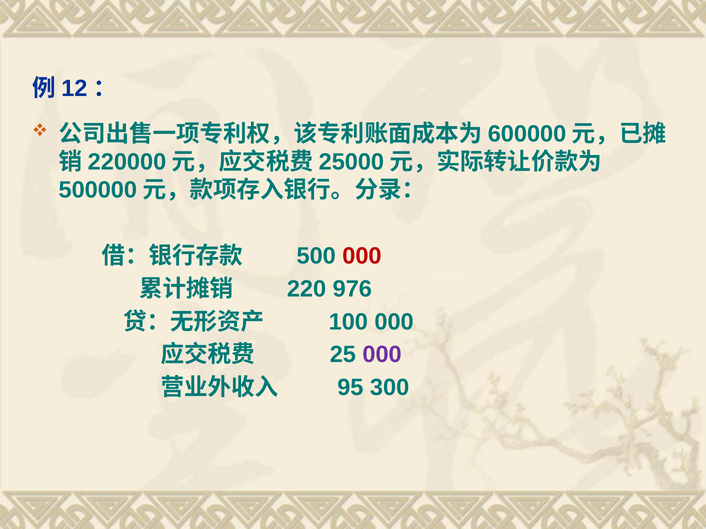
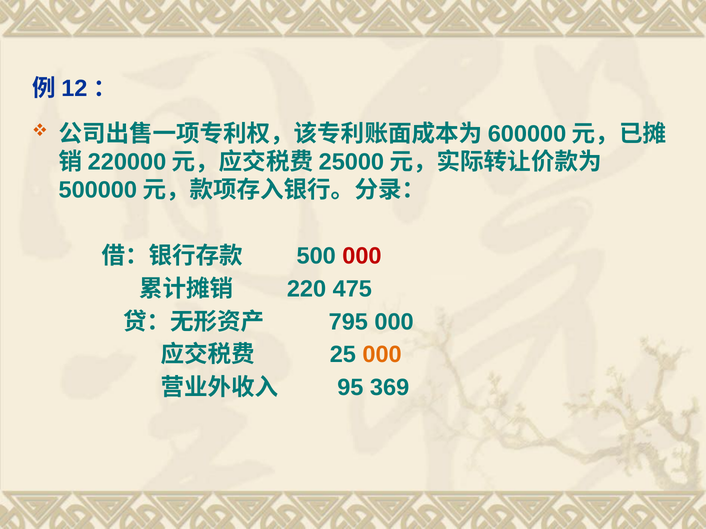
976: 976 -> 475 (352, 289)
100: 100 -> 795 (348, 322)
000 colour: purple -> orange (382, 355)
300: 300 -> 369 (390, 388)
